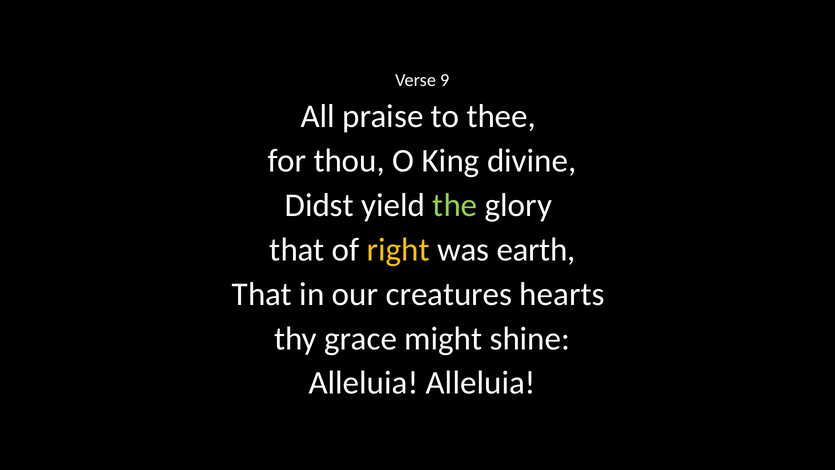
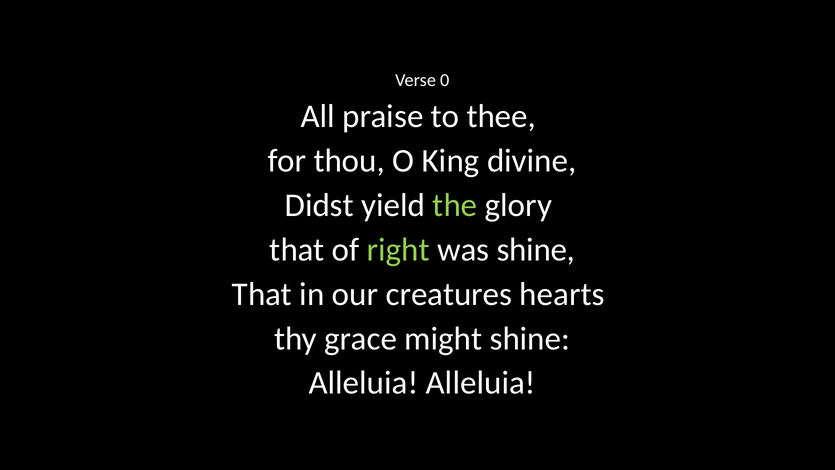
9: 9 -> 0 (445, 80)
right colour: yellow -> light green (398, 250)
was earth: earth -> shine (536, 250)
